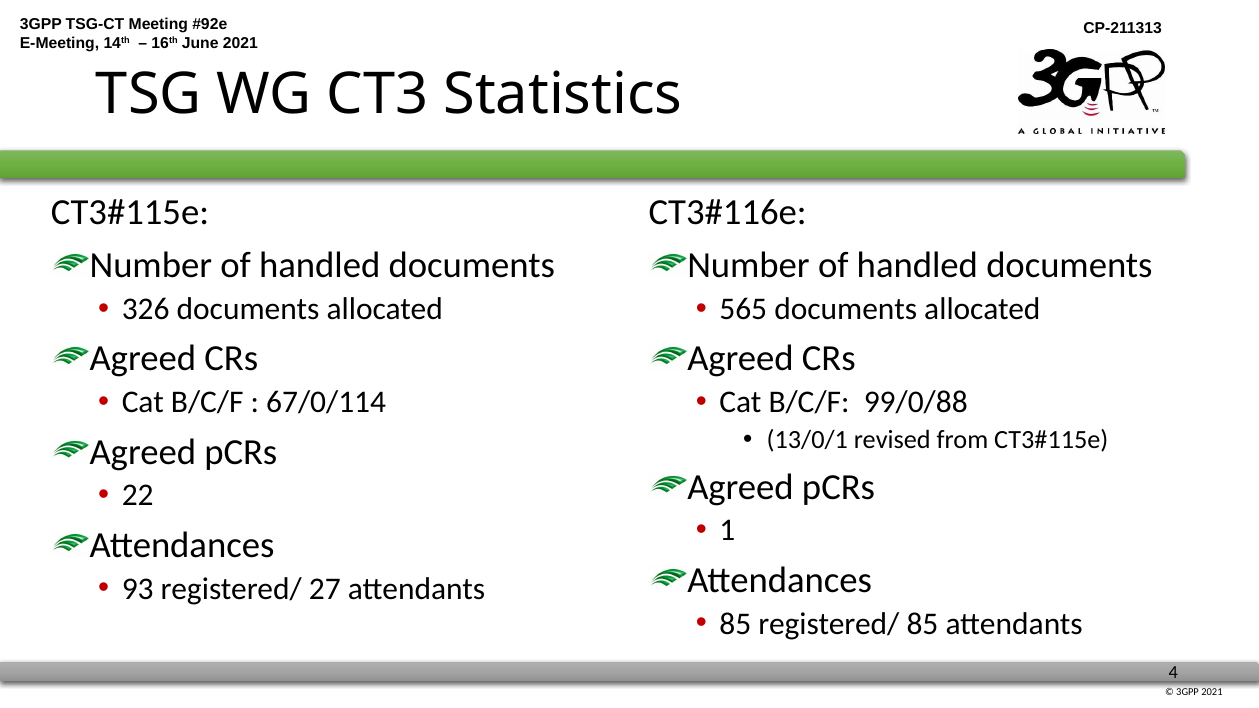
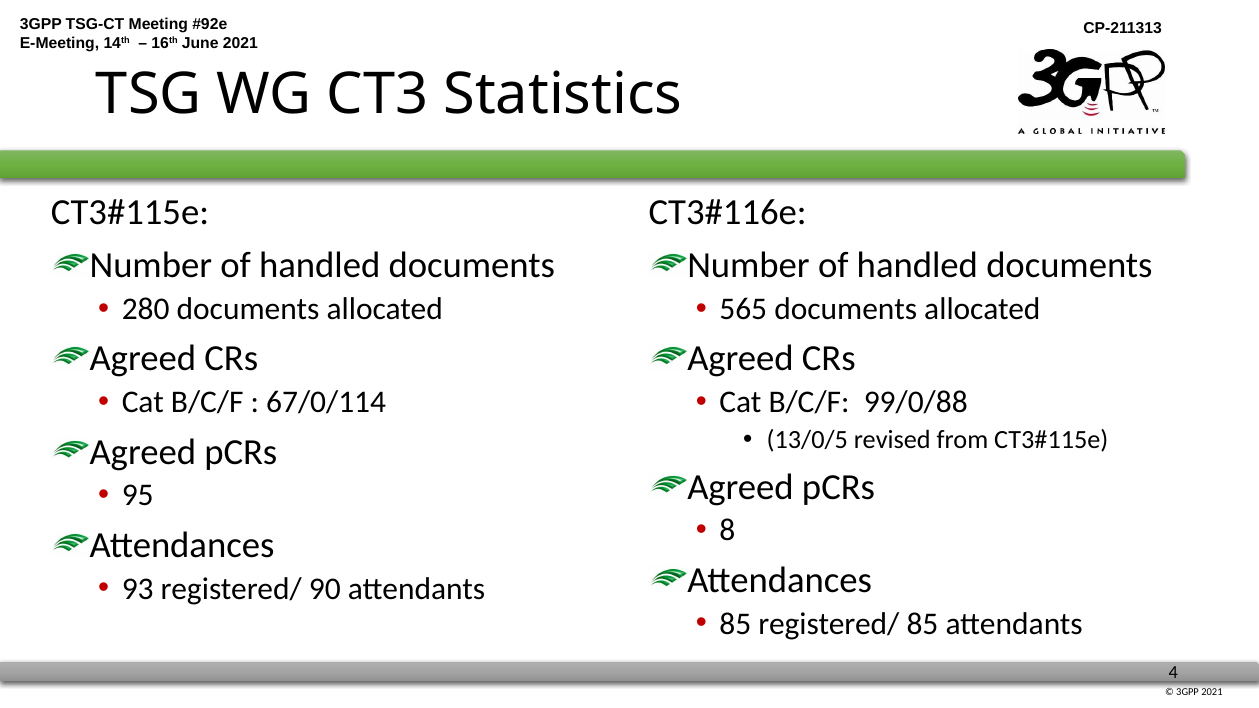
326: 326 -> 280 (146, 309)
13/0/1: 13/0/1 -> 13/0/5 (807, 440)
22: 22 -> 95 (138, 496)
1: 1 -> 8 (727, 531)
27: 27 -> 90 (325, 589)
